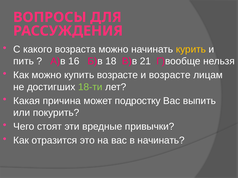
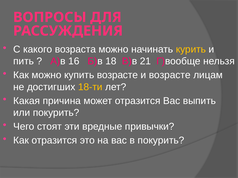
18-ти colour: light green -> yellow (90, 87)
может подростку: подростку -> отразится (138, 101)
в начинать: начинать -> покурить (161, 141)
